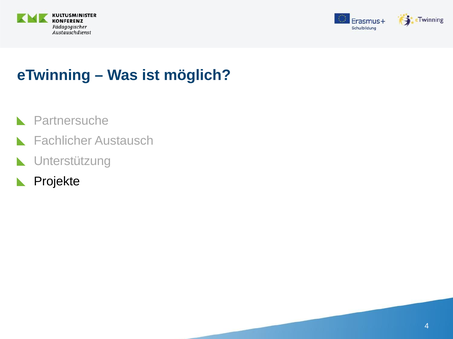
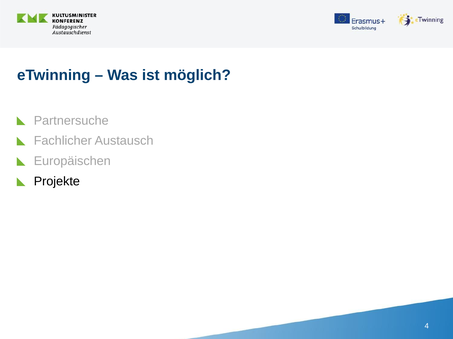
Unterstützung: Unterstützung -> Europäischen (72, 161)
